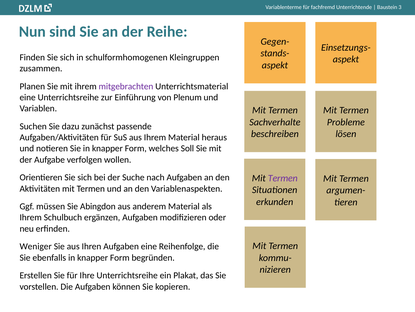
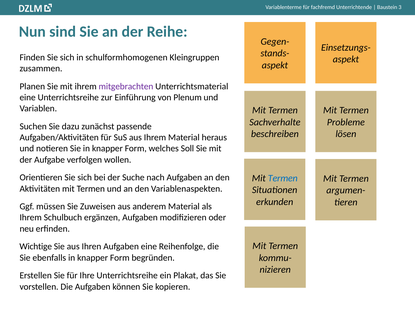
Termen colour: purple -> blue (283, 178)
Abingdon: Abingdon -> Zuweisen (98, 206)
Weniger: Weniger -> Wichtige (36, 246)
